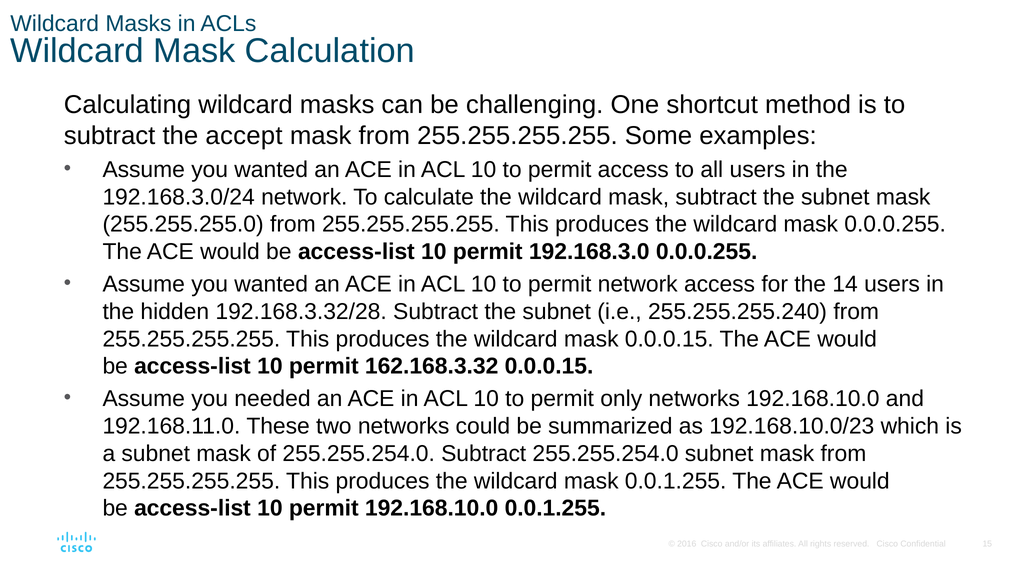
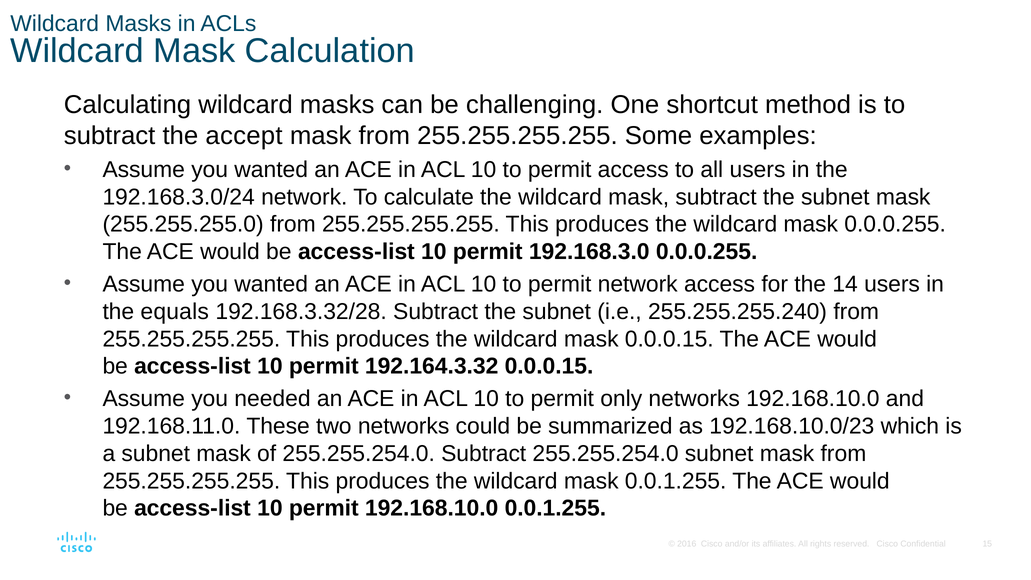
hidden: hidden -> equals (175, 311)
162.168.3.32: 162.168.3.32 -> 192.164.3.32 (432, 366)
